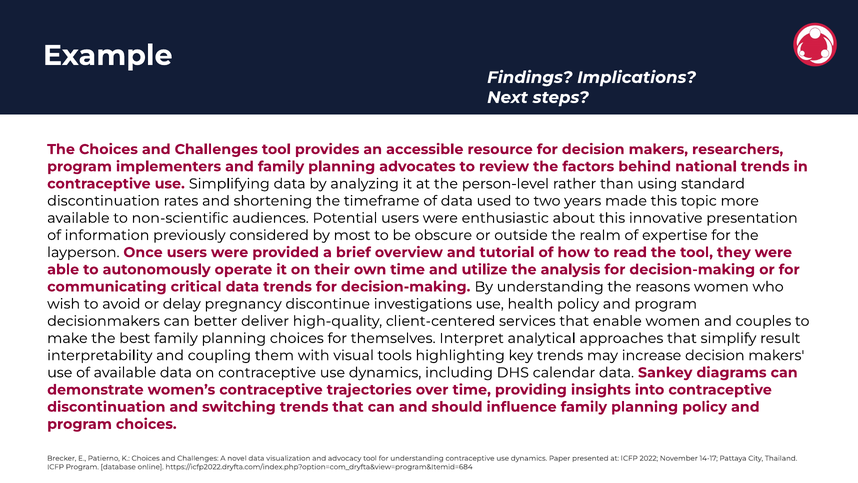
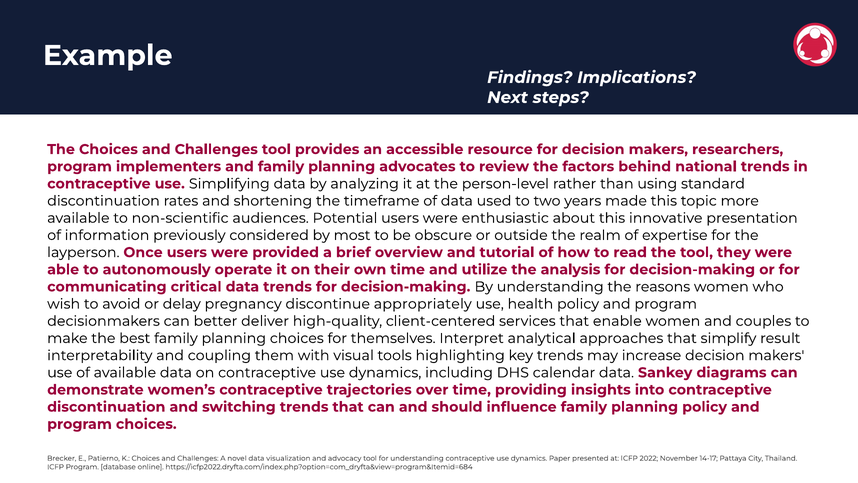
investigations: investigations -> appropriately (423, 304)
